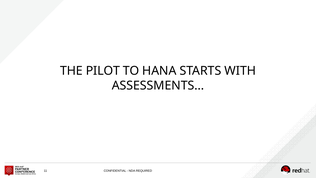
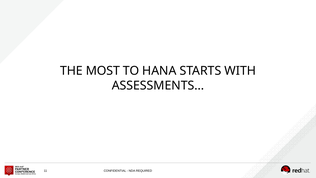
PILOT: PILOT -> MOST (103, 71)
